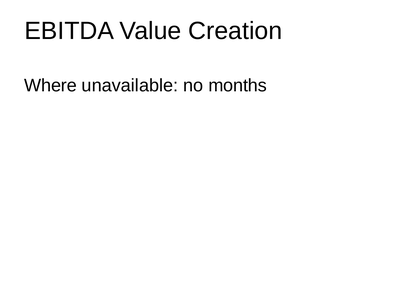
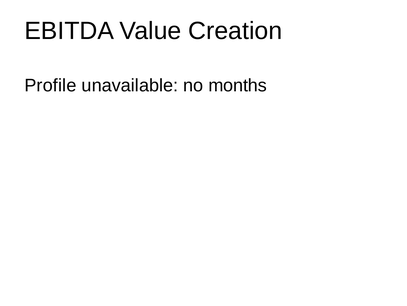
Where: Where -> Profile (50, 85)
